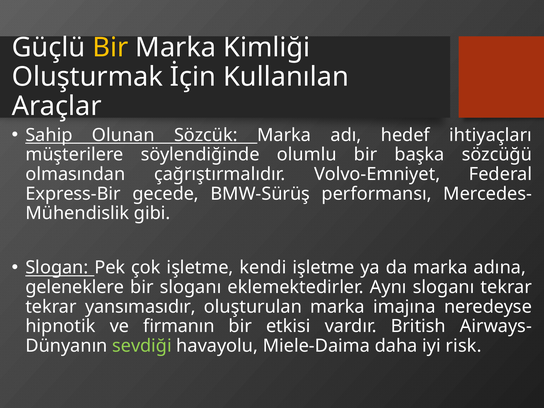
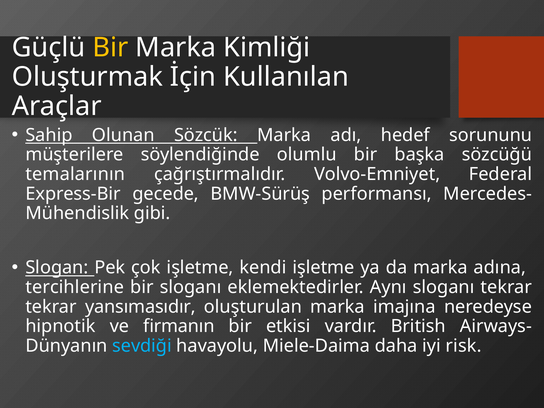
ihtiyaçları: ihtiyaçları -> sorununu (491, 135)
olmasından: olmasından -> temalarının (75, 174)
geleneklere: geleneklere -> tercihlerine (75, 287)
sevdiği colour: light green -> light blue (142, 346)
